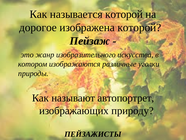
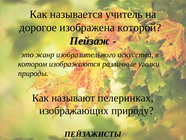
называется которой: которой -> учитель (124, 14)
автопортрет: автопортрет -> пелеринках (126, 98)
